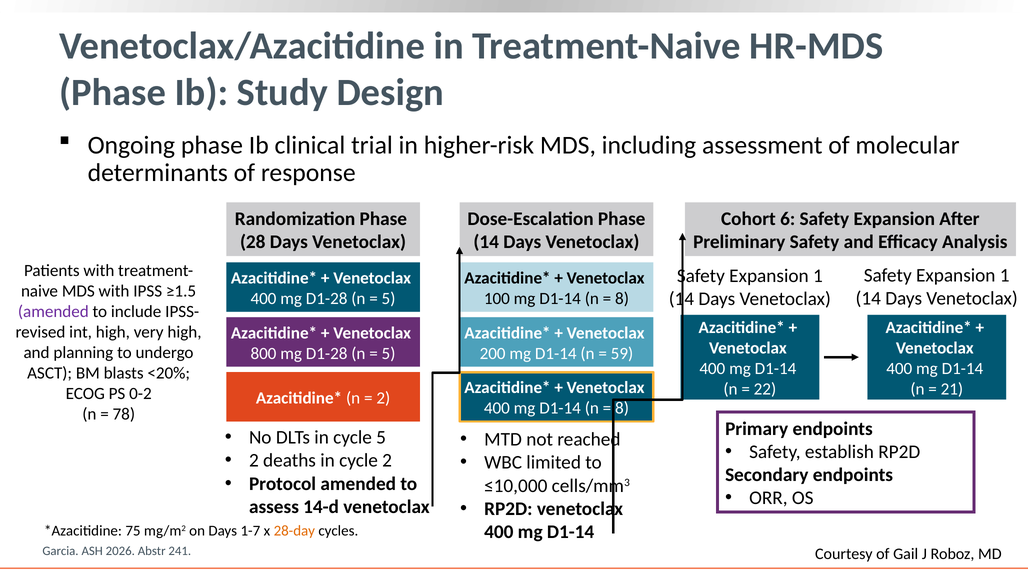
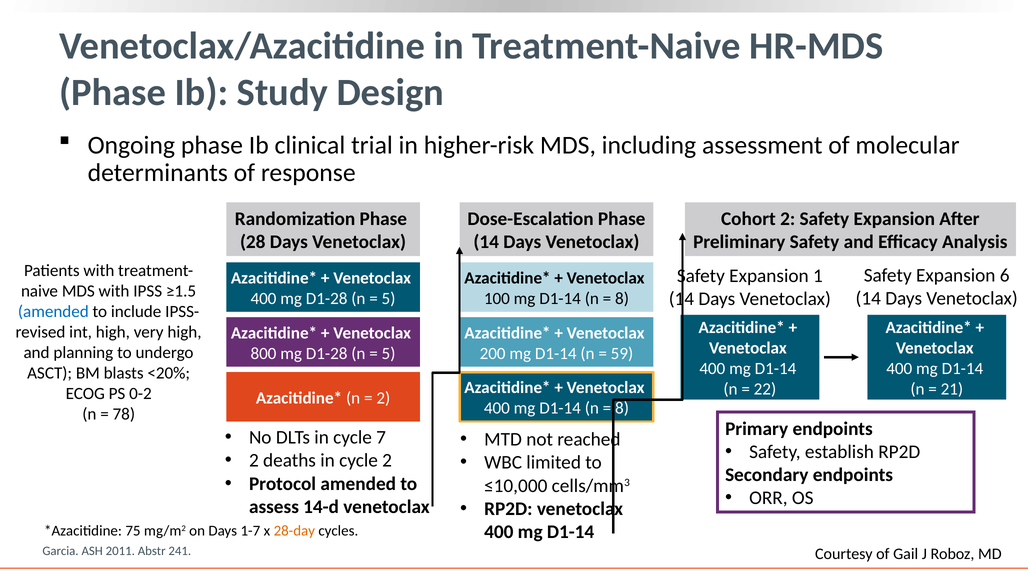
Cohort 6: 6 -> 2 (788, 219)
1: 1 -> 6 (1005, 275)
amended colour: purple -> blue (53, 312)
cycle 5: 5 -> 7 (381, 438)
2026: 2026 -> 2011 (120, 551)
